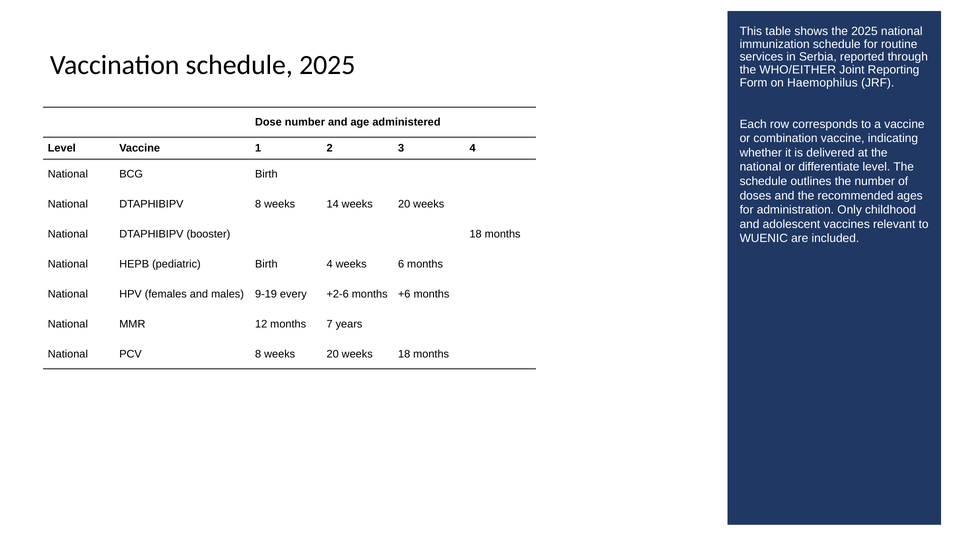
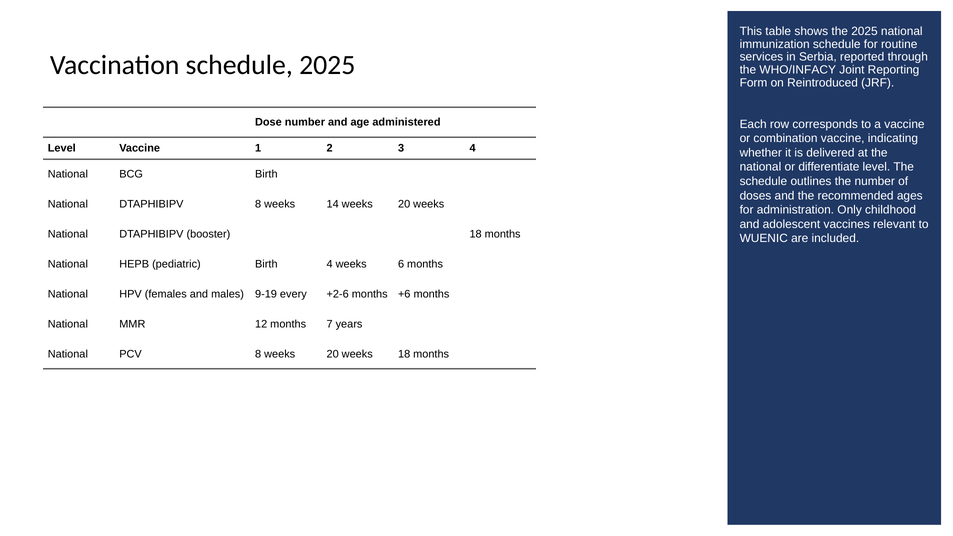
WHO/EITHER: WHO/EITHER -> WHO/INFACY (798, 70)
Haemophilus: Haemophilus -> Reintroduced (823, 83)
